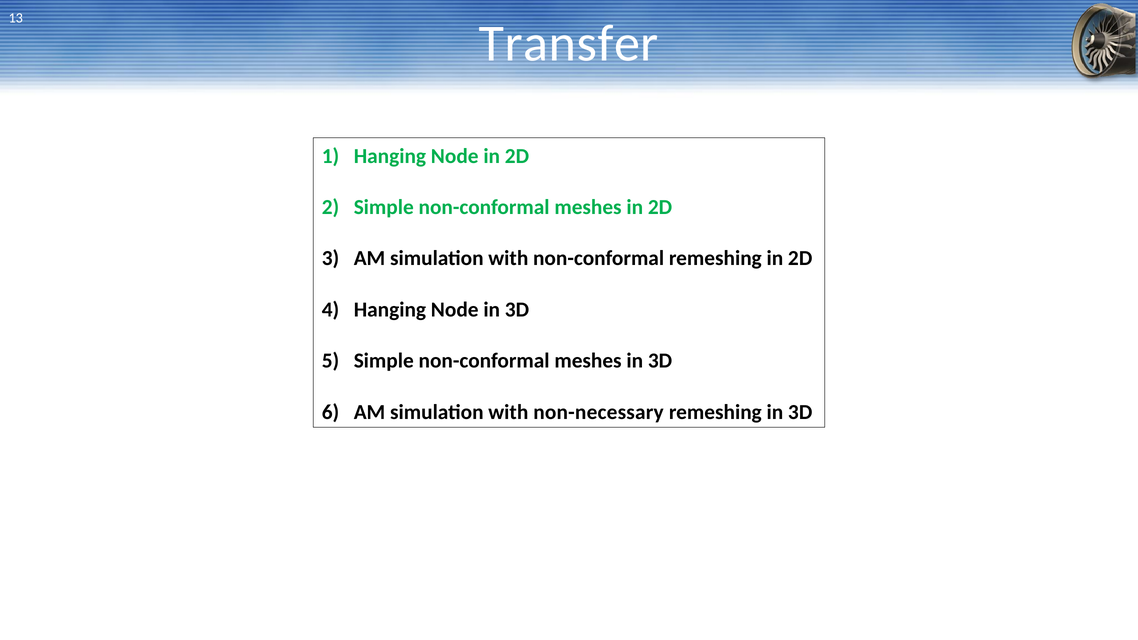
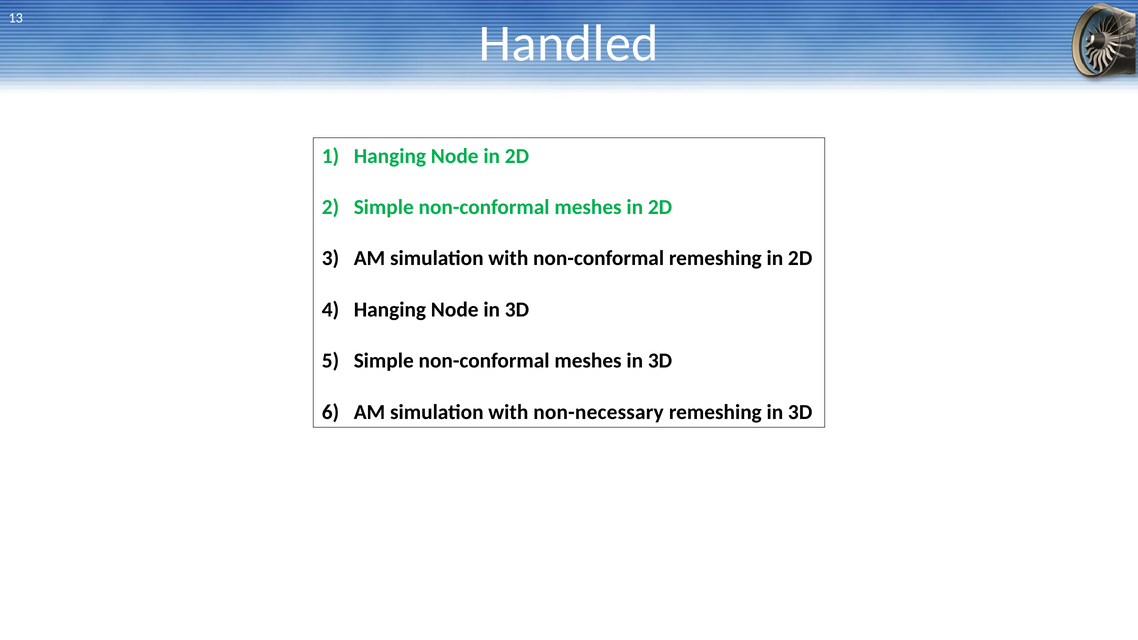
Transfer: Transfer -> Handled (569, 44)
